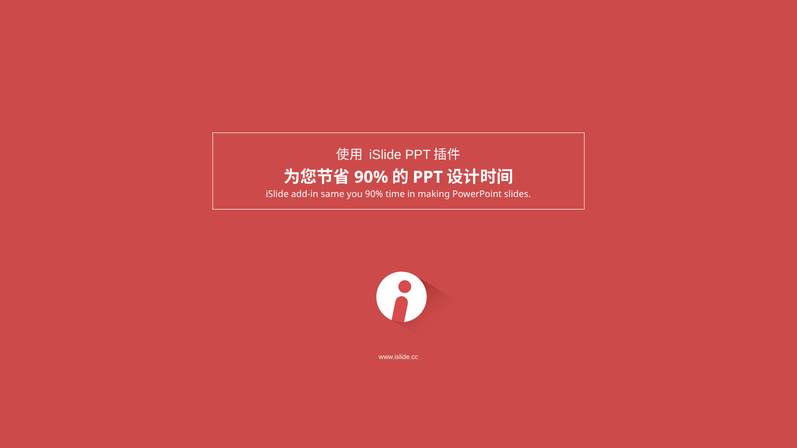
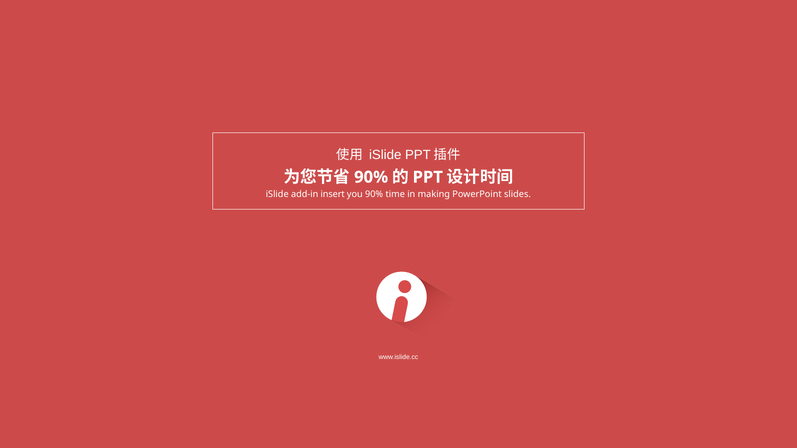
same: same -> insert (333, 194)
